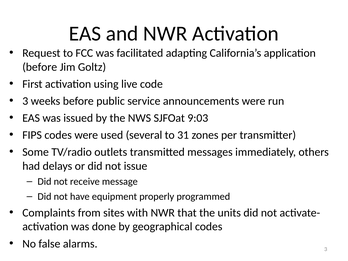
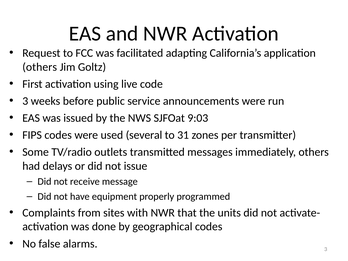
before: before -> others (40, 67)
